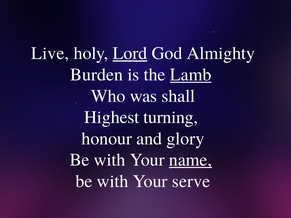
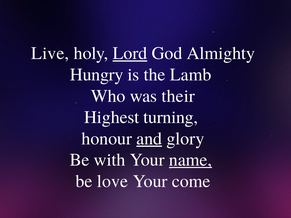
Burden: Burden -> Hungry (97, 75)
Lamb underline: present -> none (191, 75)
shall: shall -> their (178, 96)
and underline: none -> present (149, 139)
with: with -> love (112, 181)
serve: serve -> come (191, 181)
